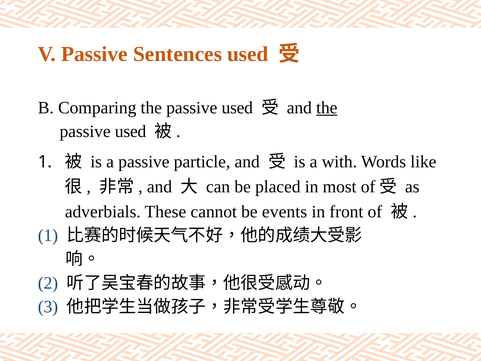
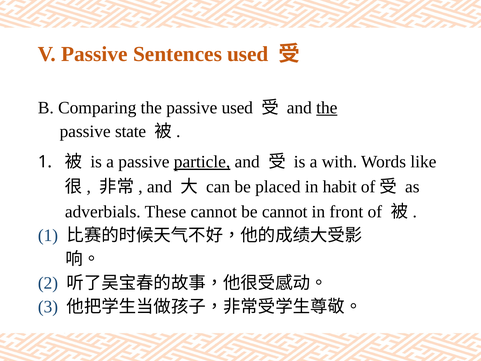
used: used -> state (131, 131)
particle underline: none -> present (202, 162)
most: most -> habit (340, 187)
be events: events -> cannot (285, 212)
